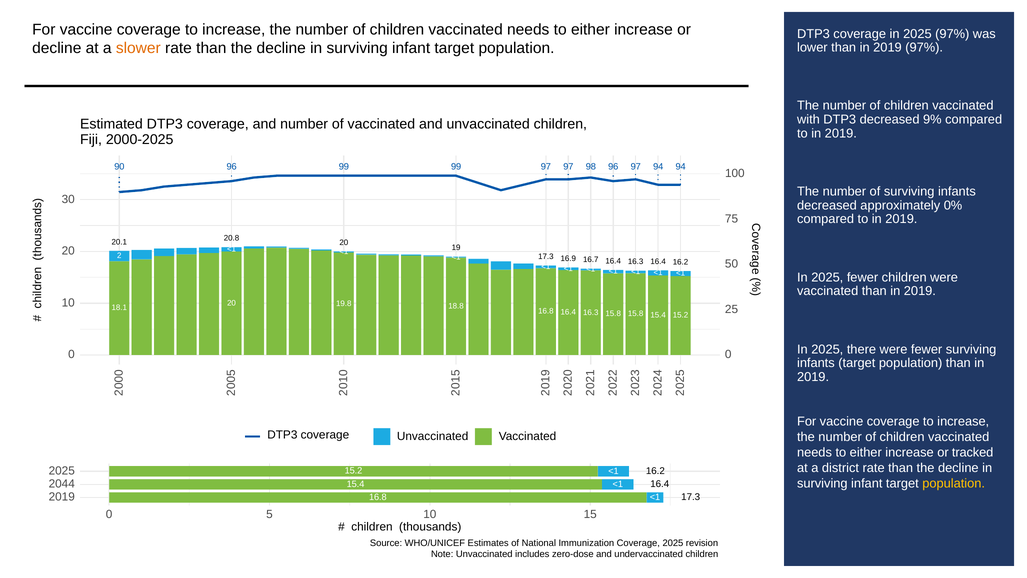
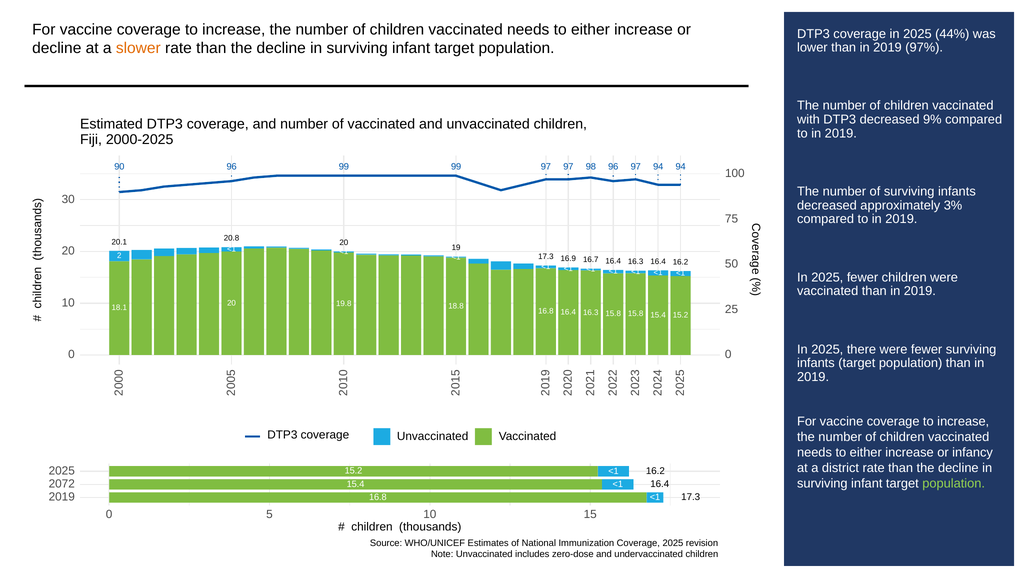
2025 97%: 97% -> 44% (952, 34)
0%: 0% -> 3% (953, 205)
tracked: tracked -> infancy (973, 452)
population colour: yellow -> light green (954, 483)
2044: 2044 -> 2072 (62, 484)
